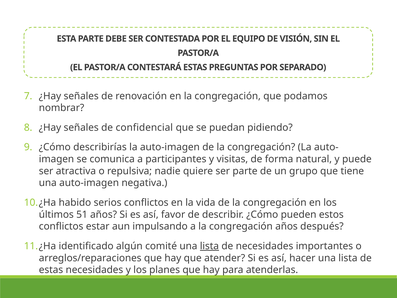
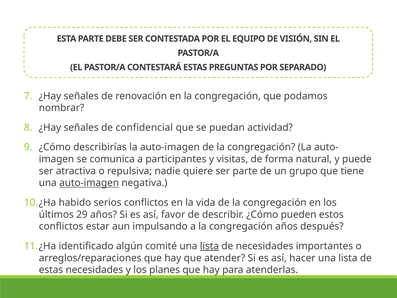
pidiendo: pidiendo -> actividad (270, 127)
auto-imagen underline: none -> present (89, 183)
51: 51 -> 29 (82, 214)
